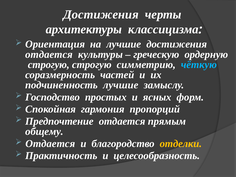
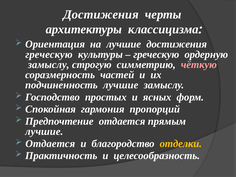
отдается: отдается -> греческую (49, 54)
строгую: строгую -> замыслу (49, 65)
чёткую colour: light blue -> pink (199, 65)
общему: общему -> лучшие (44, 131)
